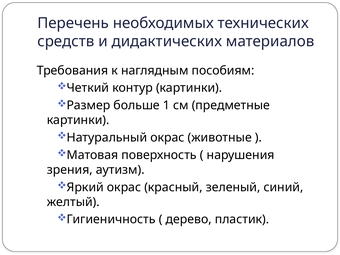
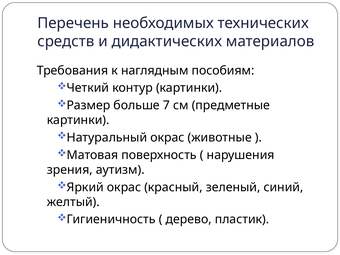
1: 1 -> 7 (166, 105)
